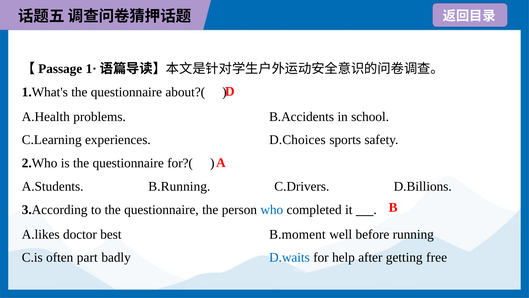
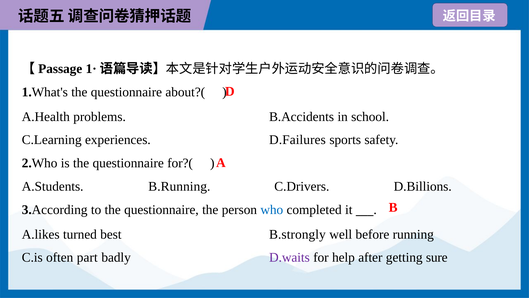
D.Choices: D.Choices -> D.Failures (297, 140)
doctor: doctor -> turned (80, 234)
B.moment: B.moment -> B.strongly (297, 234)
D.waits colour: blue -> purple (289, 257)
free: free -> sure (437, 257)
